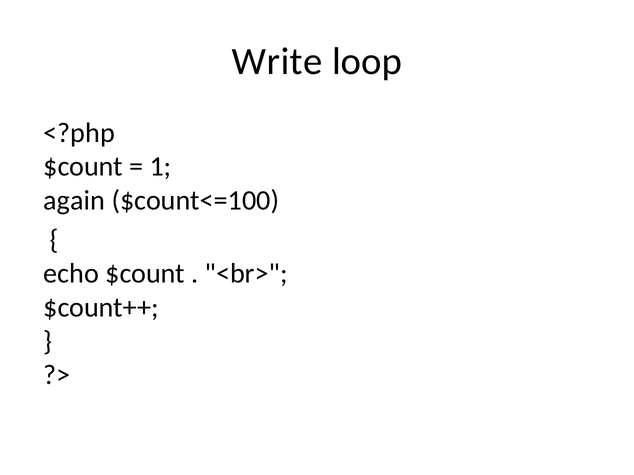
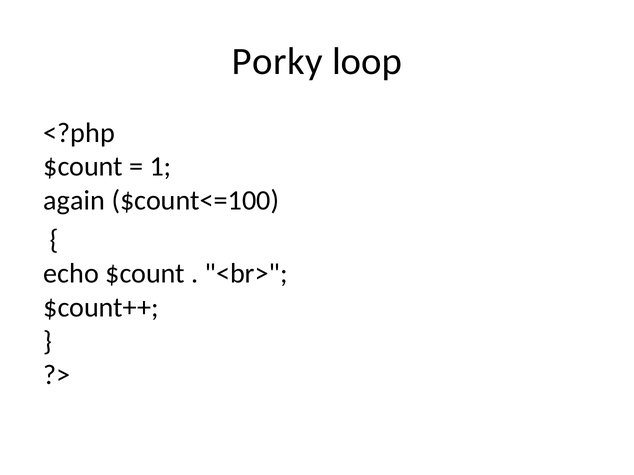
Write: Write -> Porky (277, 61)
